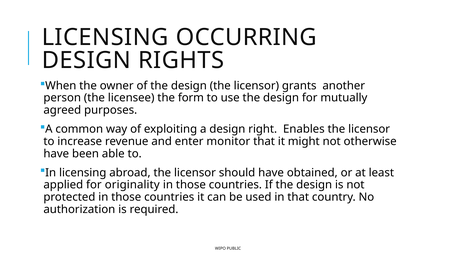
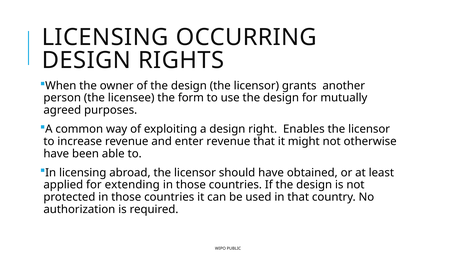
enter monitor: monitor -> revenue (228, 142)
originality: originality -> extending (132, 185)
